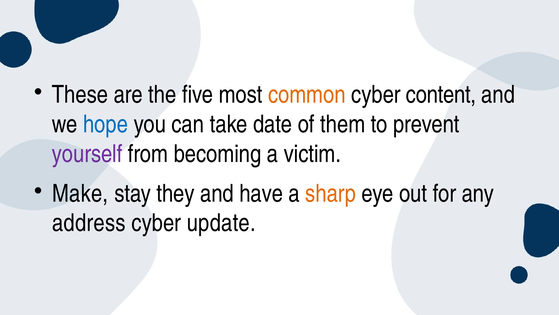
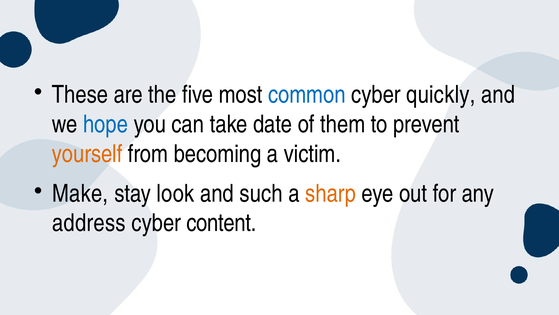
common colour: orange -> blue (307, 94)
content: content -> quickly (441, 94)
yourself colour: purple -> orange (87, 154)
they: they -> look (175, 193)
have: have -> such (261, 193)
update: update -> content (221, 223)
